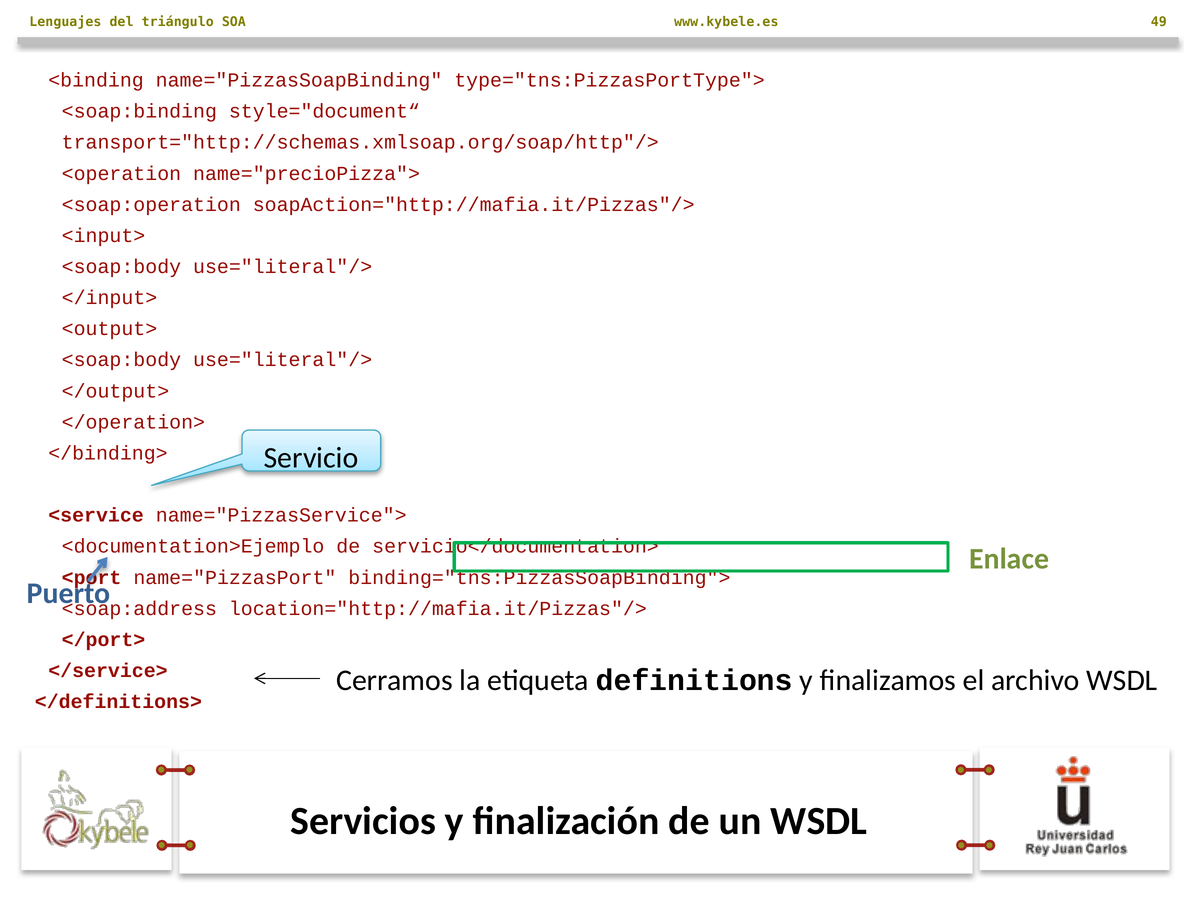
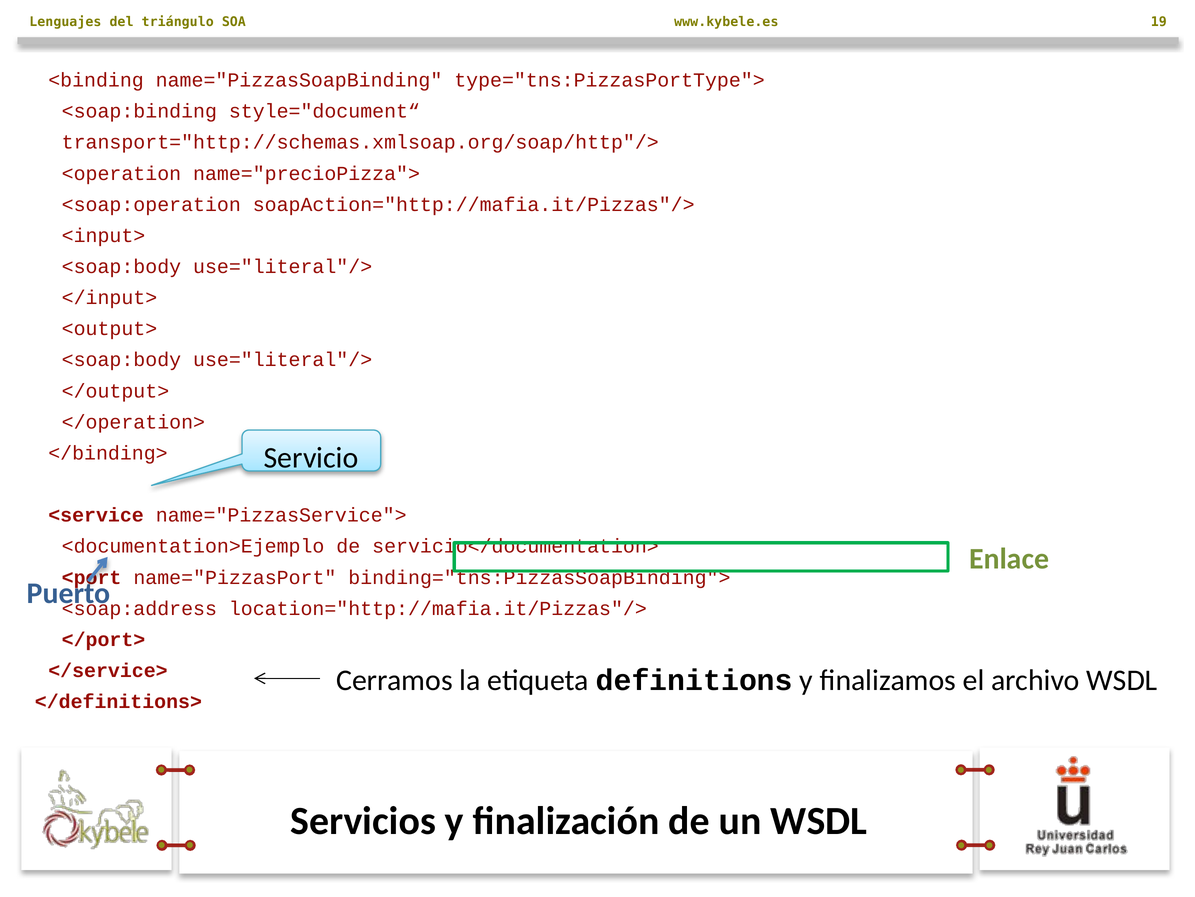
49: 49 -> 19 (1159, 22)
